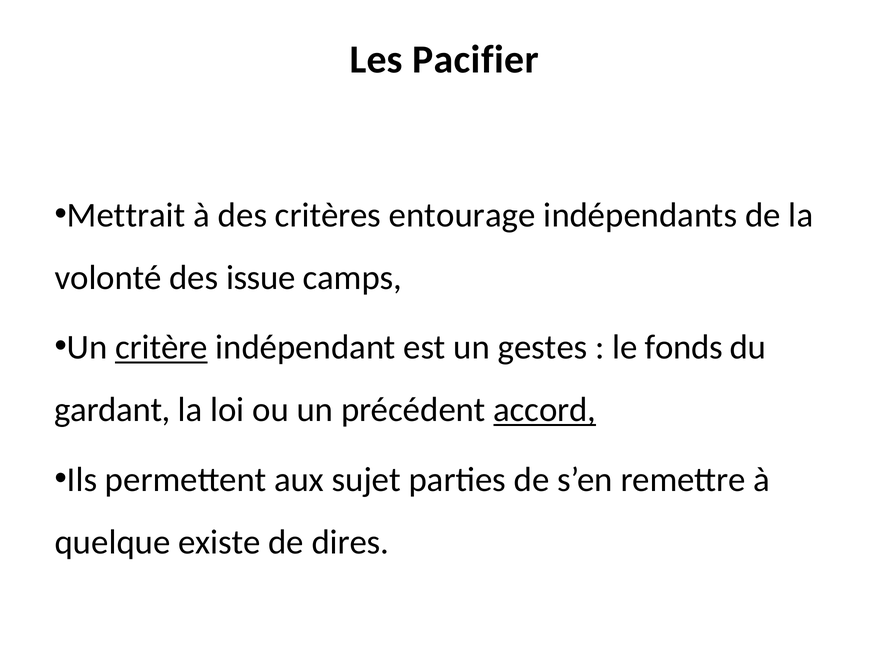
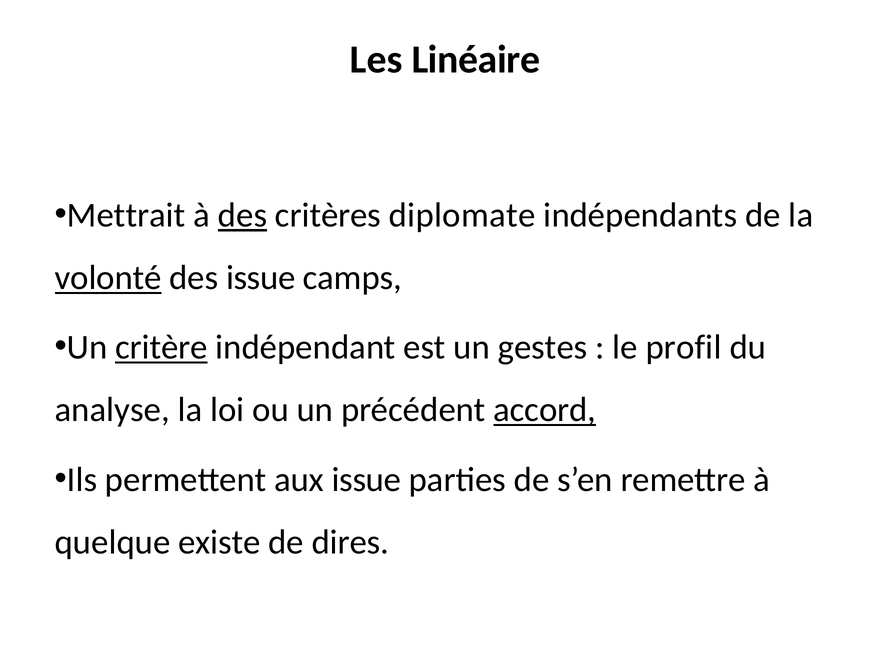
Pacifier: Pacifier -> Linéaire (476, 60)
des underline: none -> present (243, 215)
entourage: entourage -> diplomate (462, 215)
volonté underline: none -> present (108, 278)
fonds: fonds -> profil (684, 347)
gardant: gardant -> analyse (112, 410)
aux sujet: sujet -> issue (366, 480)
